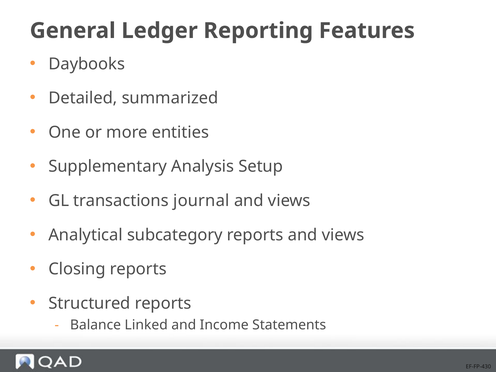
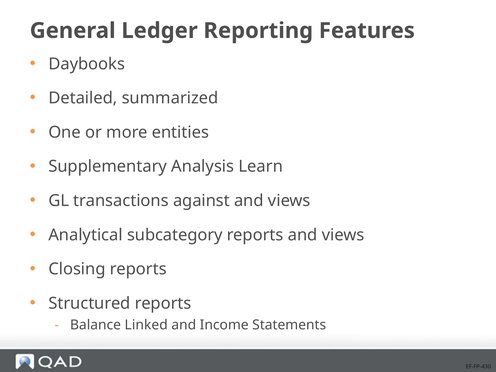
Setup: Setup -> Learn (261, 167)
journal: journal -> against (201, 201)
